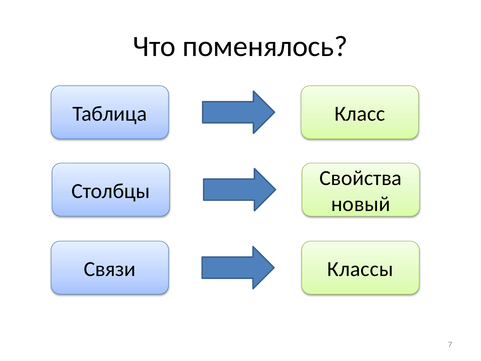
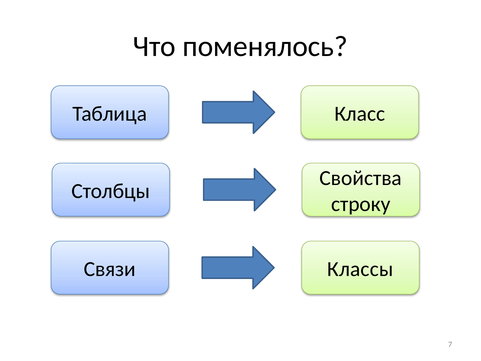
новый: новый -> строку (361, 204)
